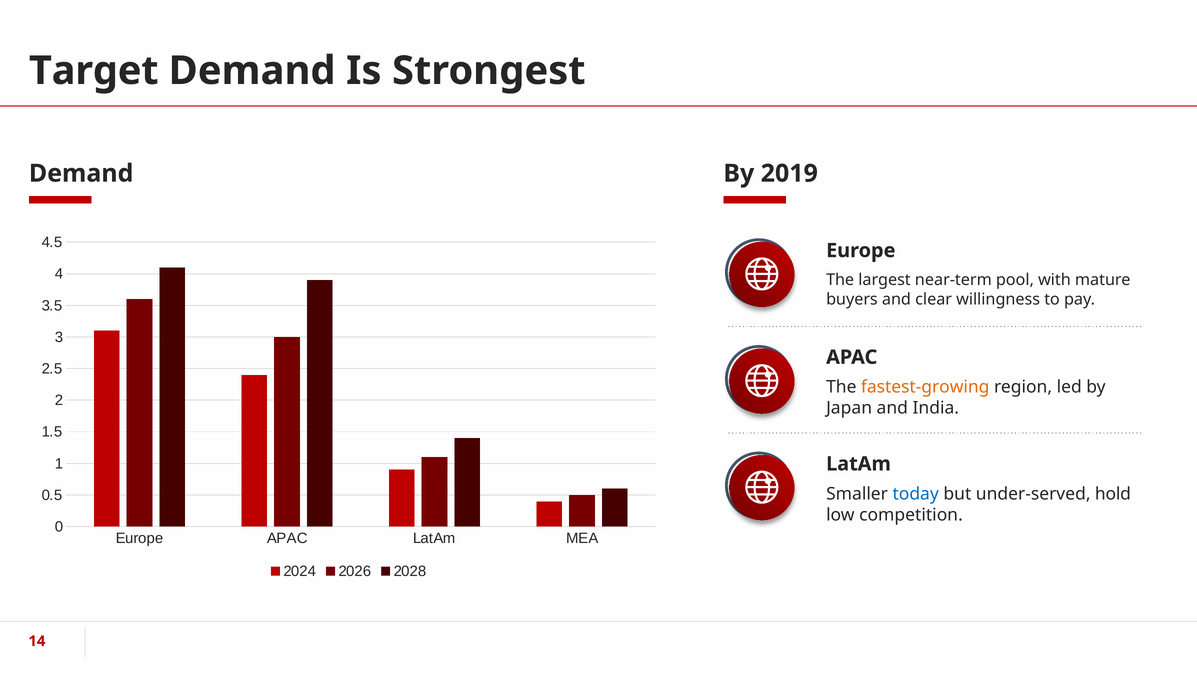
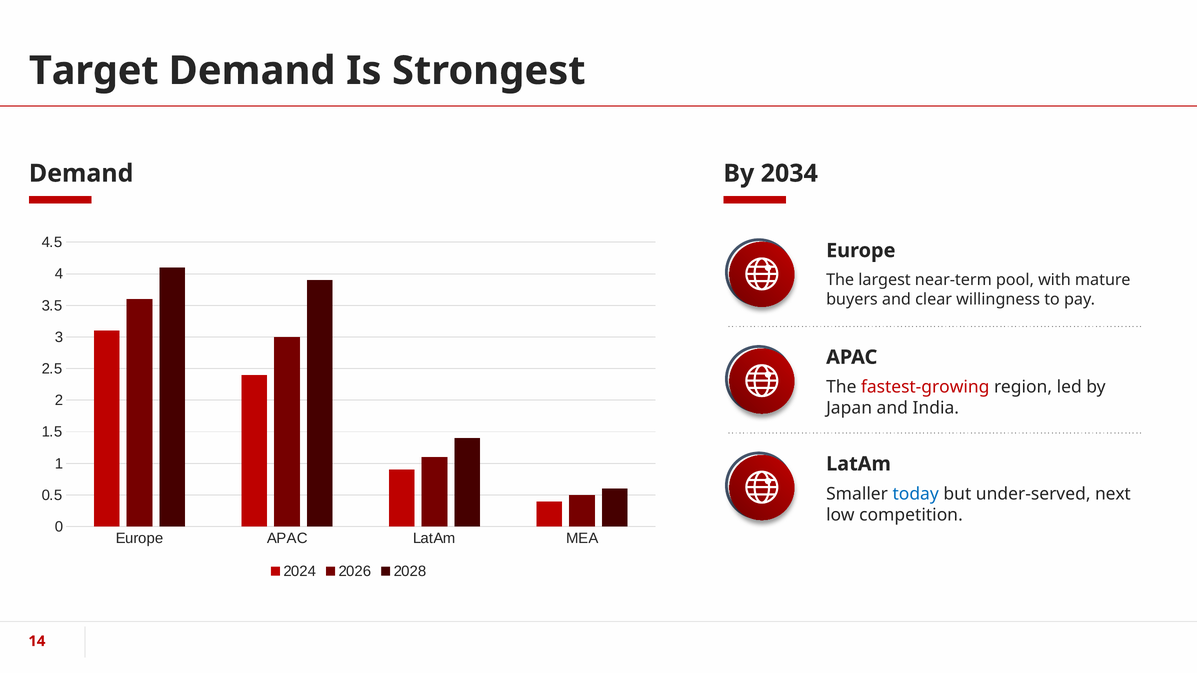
2019: 2019 -> 2034 (789, 174)
fastest-growing colour: orange -> red (925, 387)
hold: hold -> next (1113, 494)
